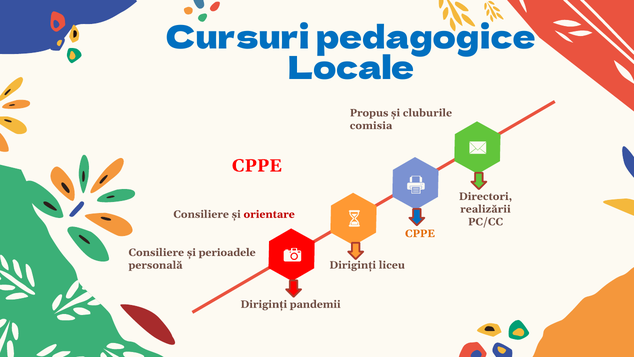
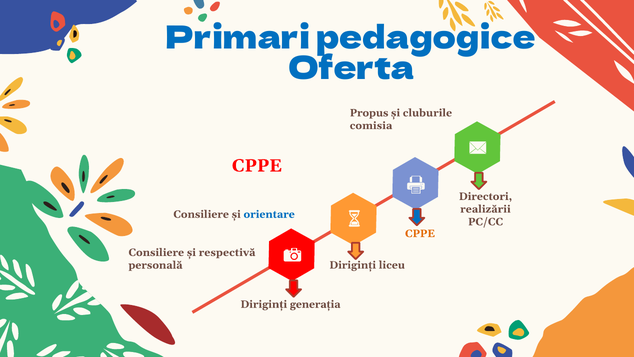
Cursuri: Cursuri -> Primari (238, 38)
Locale: Locale -> Oferta (351, 69)
orientare colour: red -> blue (269, 214)
perioadele: perioadele -> respectivă (227, 252)
pandemii: pandemii -> generația (315, 304)
